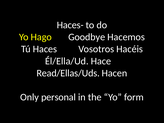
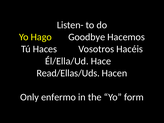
Haces-: Haces- -> Listen- (70, 25)
personal: personal -> enfermo (58, 97)
